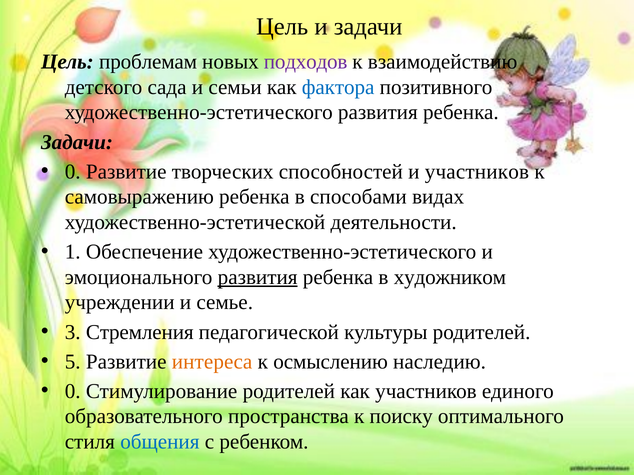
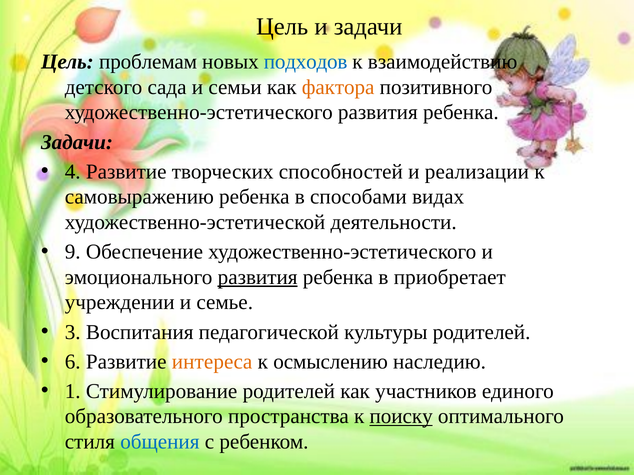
подходов colour: purple -> blue (306, 62)
фактора colour: blue -> orange (338, 87)
0: 0 -> 4 (73, 172)
и участников: участников -> реализации (477, 172)
1: 1 -> 9 (73, 252)
художником: художником -> приобретает (450, 277)
Стремления: Стремления -> Воспитания (140, 332)
5: 5 -> 6 (73, 362)
0: 0 -> 1 (73, 392)
поиску underline: none -> present (401, 417)
